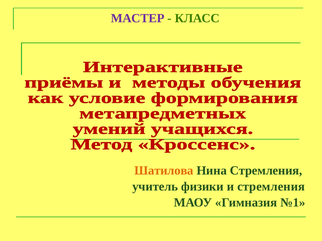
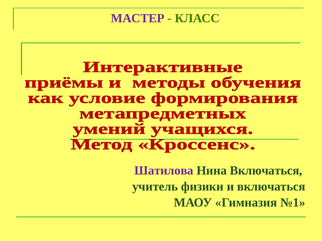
Шатилова colour: orange -> purple (164, 171)
Нина Стремления: Стремления -> Включаться (266, 171)
и стремления: стремления -> включаться (271, 187)
